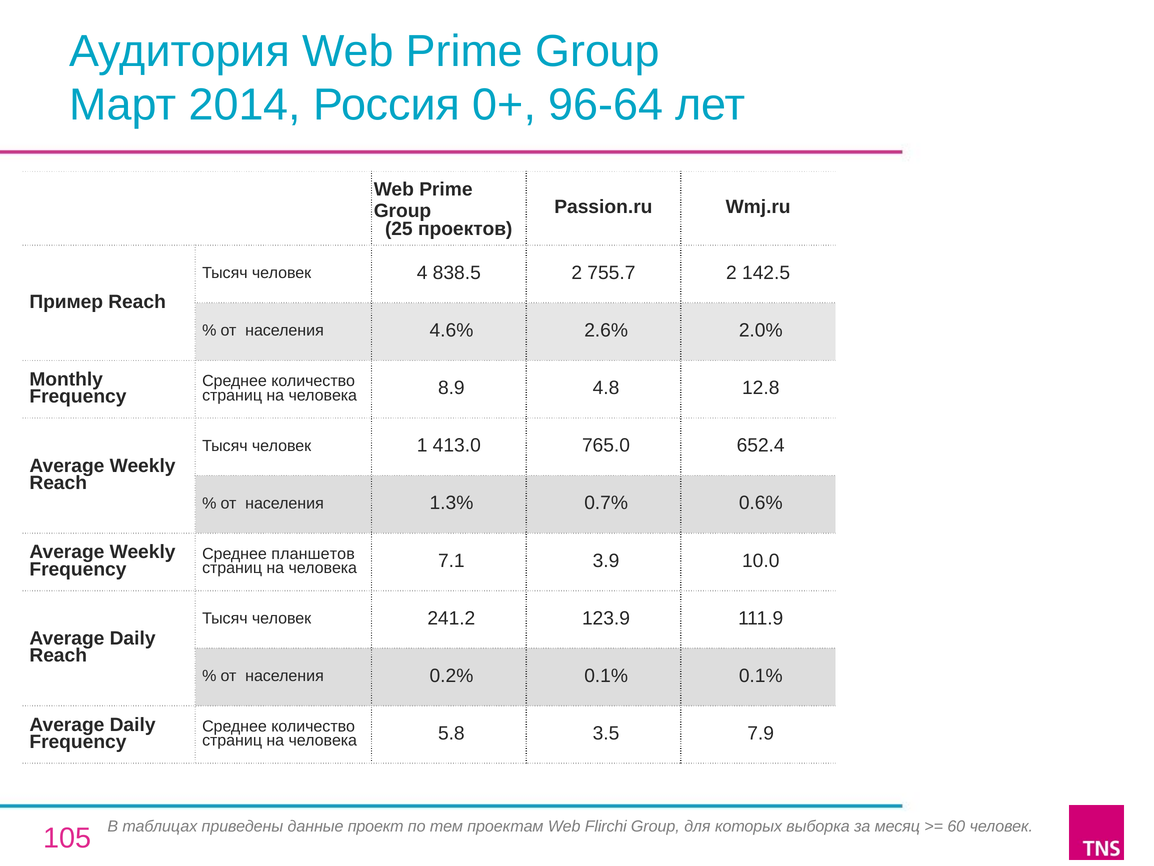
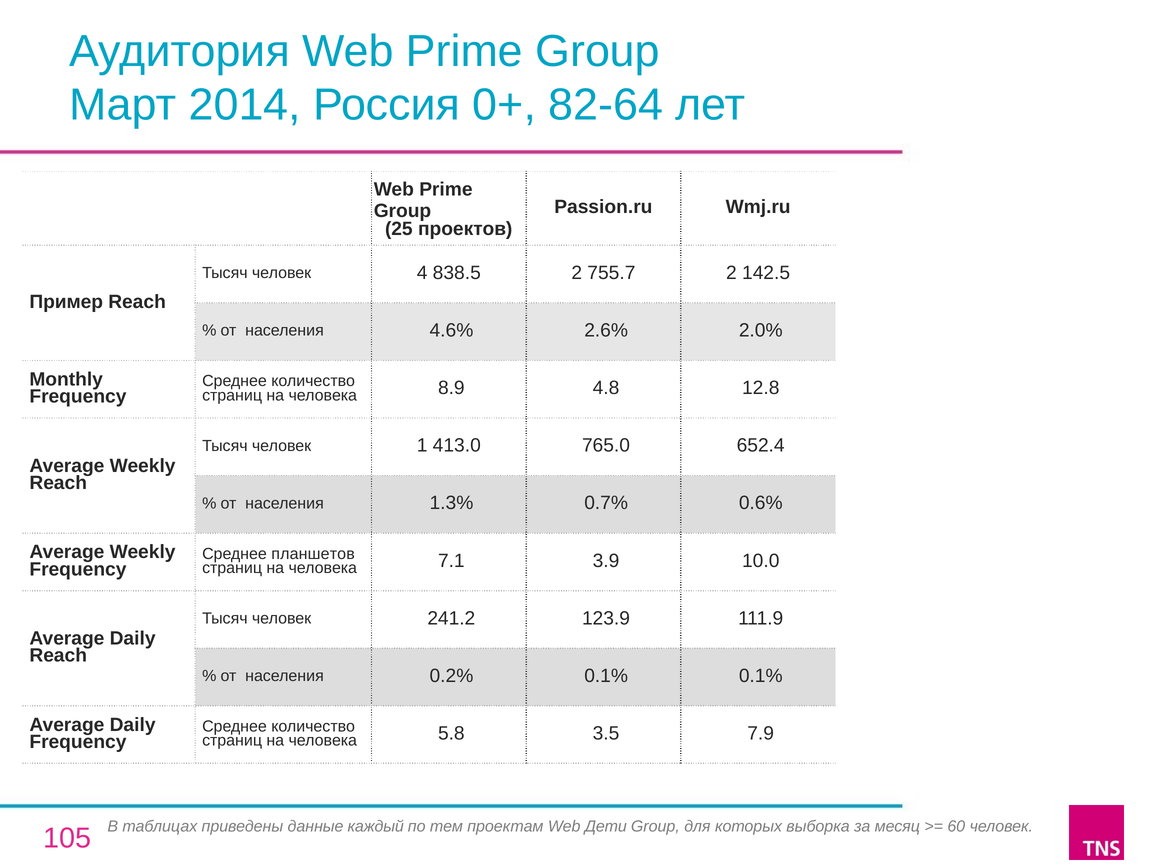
96-64: 96-64 -> 82-64 (606, 105)
проект: проект -> каждый (376, 826)
Flirchi: Flirchi -> Дети (606, 826)
